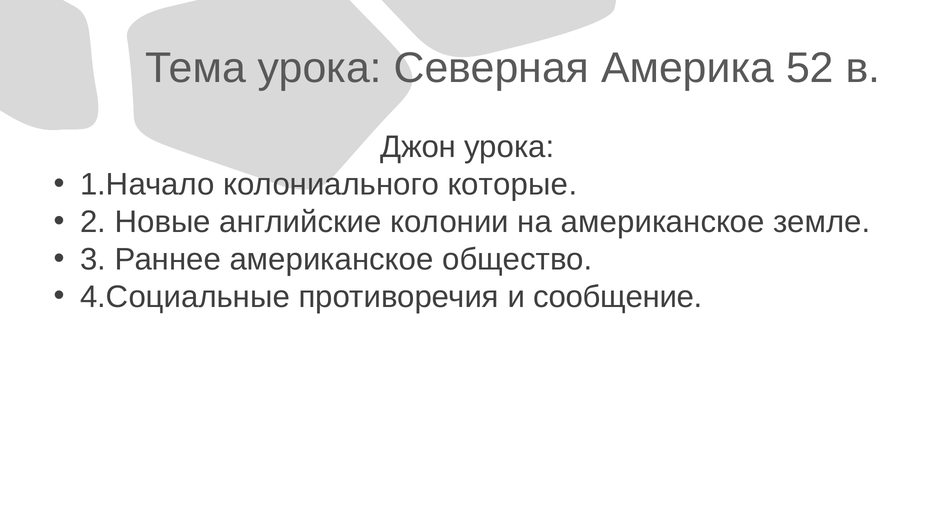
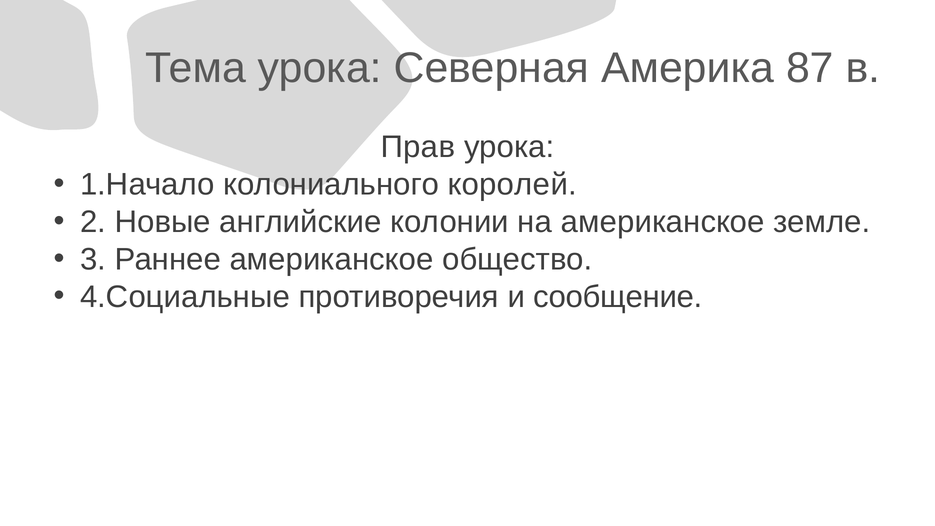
52: 52 -> 87 (810, 68)
Джон: Джон -> Прав (418, 147)
которые: которые -> королей (512, 185)
